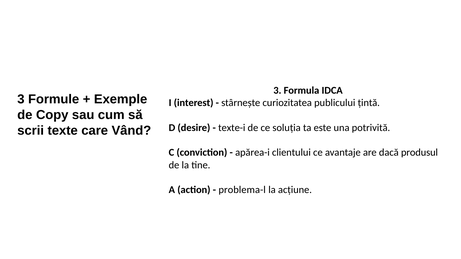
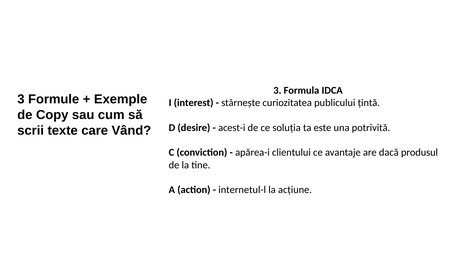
texte-i: texte-i -> acest-i (232, 128)
problema-l: problema-l -> internetul-l (242, 190)
